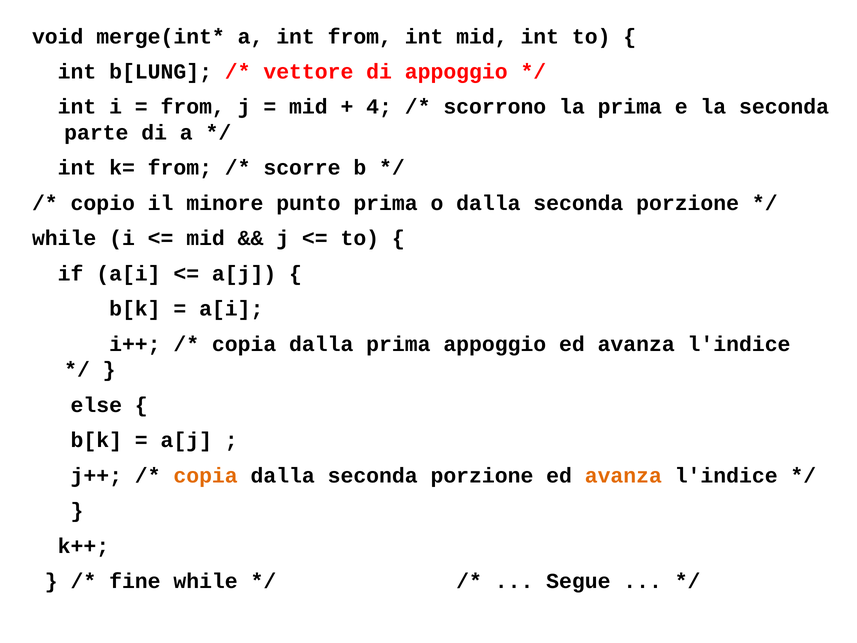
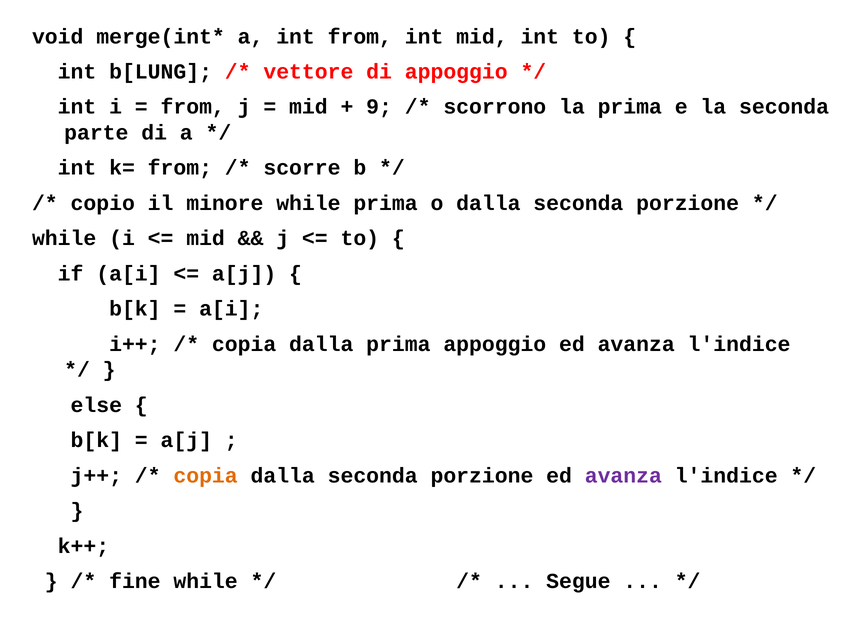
4: 4 -> 9 (379, 107)
minore punto: punto -> while (308, 203)
avanza colour: orange -> purple (623, 475)
